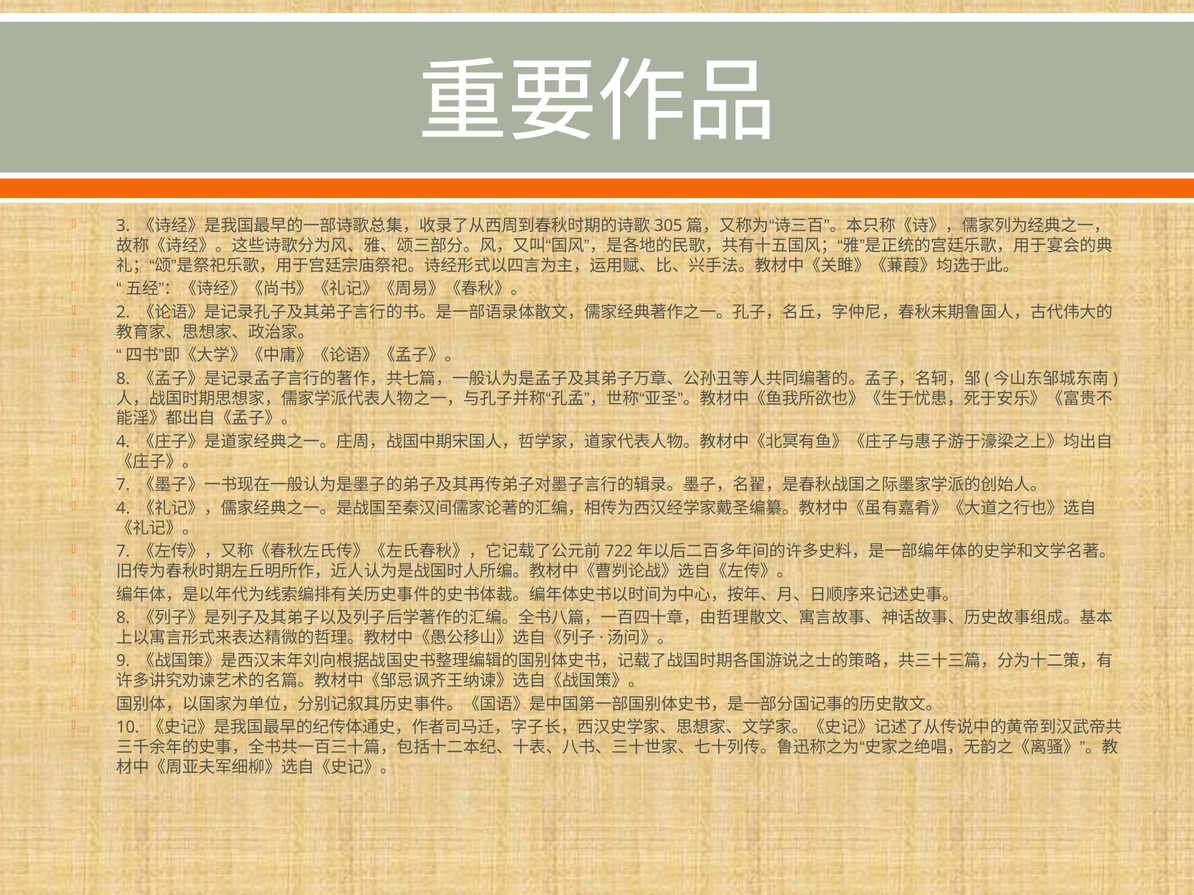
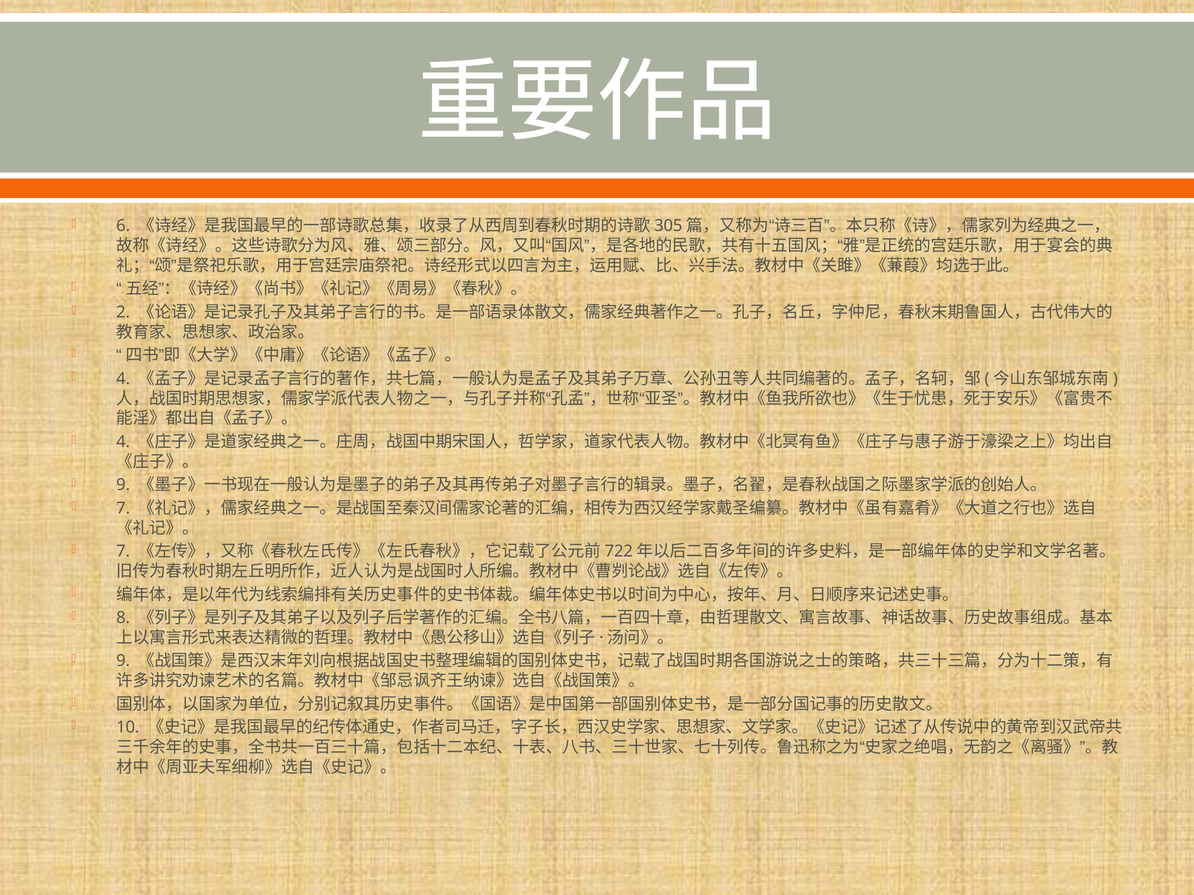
3: 3 -> 6 (123, 226)
8: 8 -> 4 (123, 379)
7: 7 -> 9 (123, 485)
4: 4 -> 7 (123, 508)
